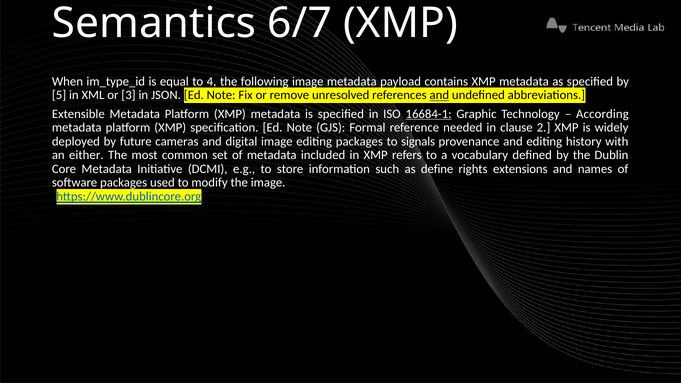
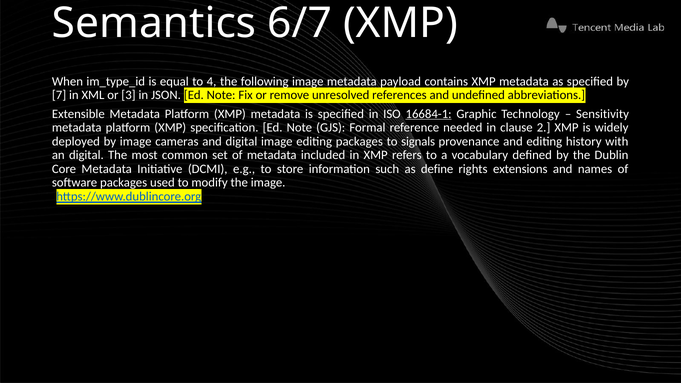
5: 5 -> 7 (59, 95)
and underline: present -> none (439, 95)
According: According -> Sensitivity (603, 114)
by future: future -> image (136, 141)
an either: either -> digital (86, 155)
